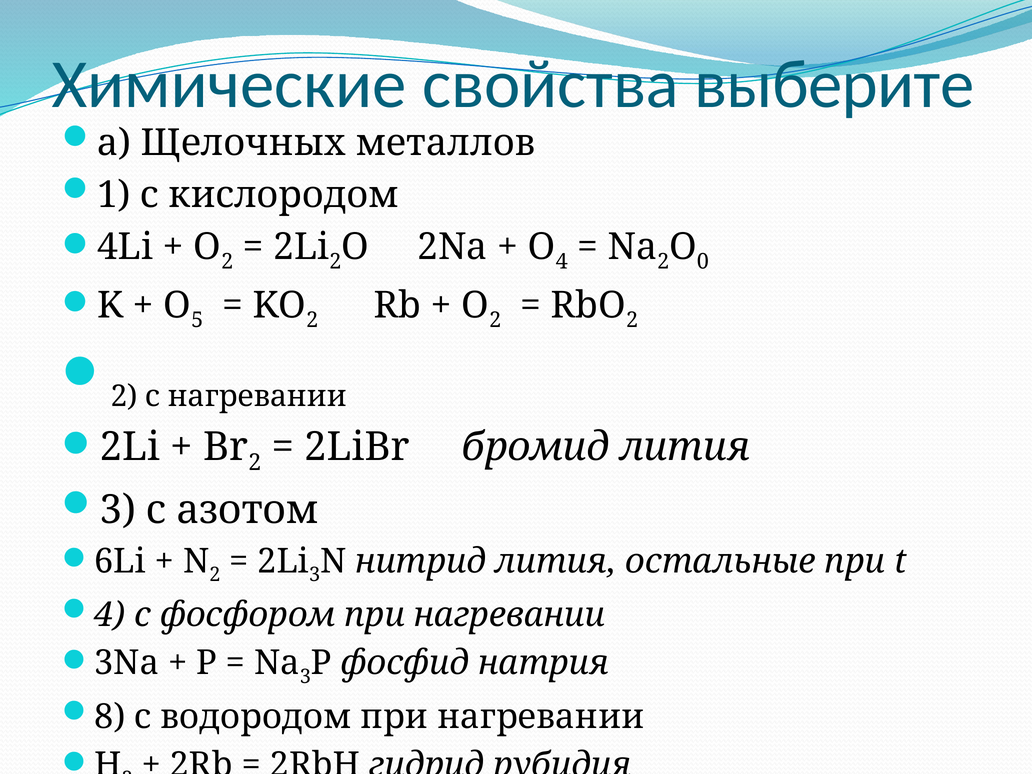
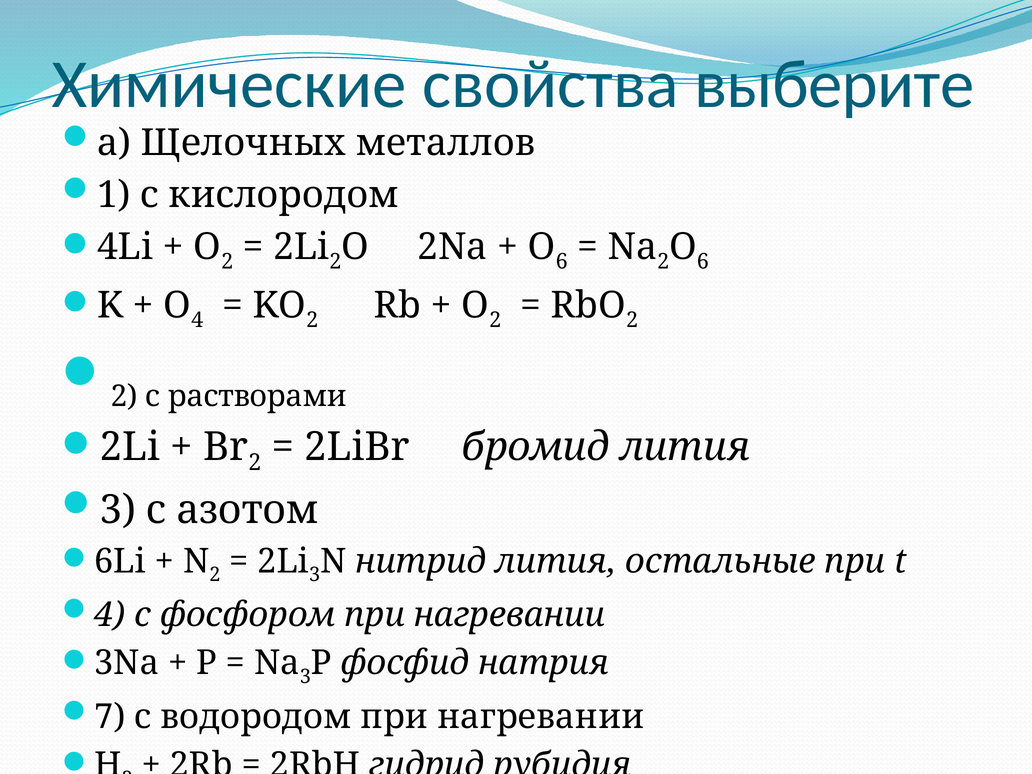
4: 4 -> 6 (562, 262)
0: 0 -> 6 (703, 262)
5: 5 -> 4 (197, 320)
с нагревании: нагревании -> растворами (258, 396)
8: 8 -> 7 (110, 717)
